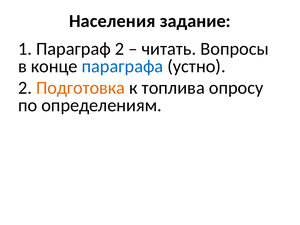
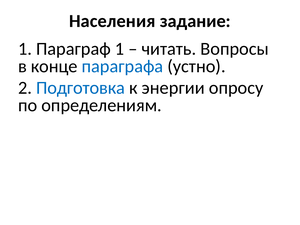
Параграф 2: 2 -> 1 (120, 49)
Подготовка colour: orange -> blue (81, 88)
топлива: топлива -> энергии (173, 88)
